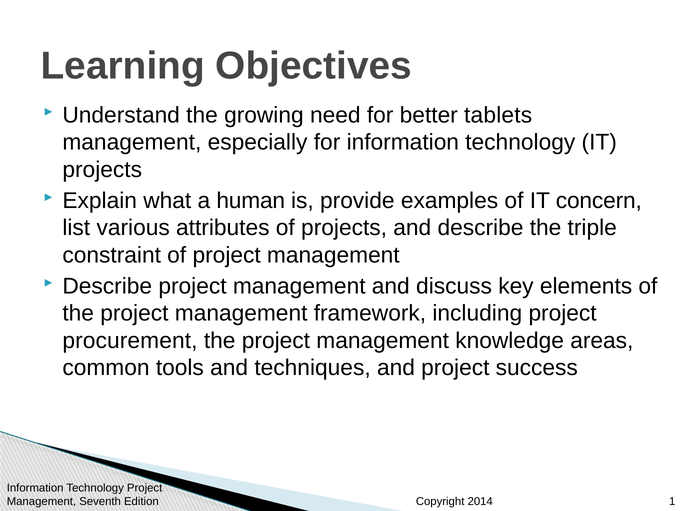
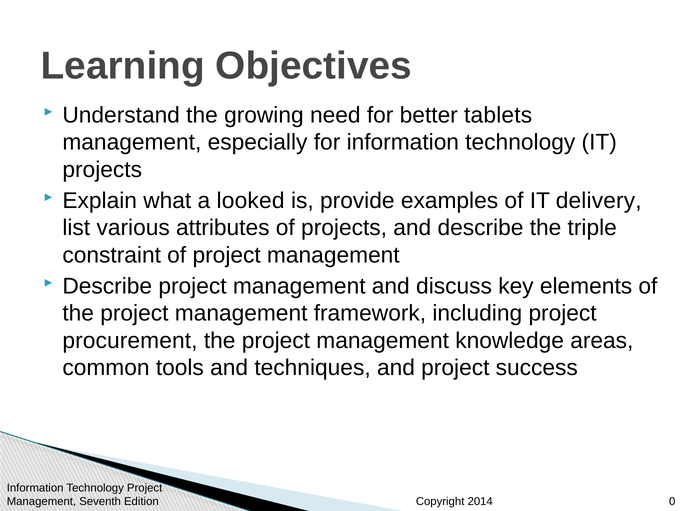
human: human -> looked (251, 201)
concern: concern -> delivery (599, 201)
1: 1 -> 0 (672, 502)
